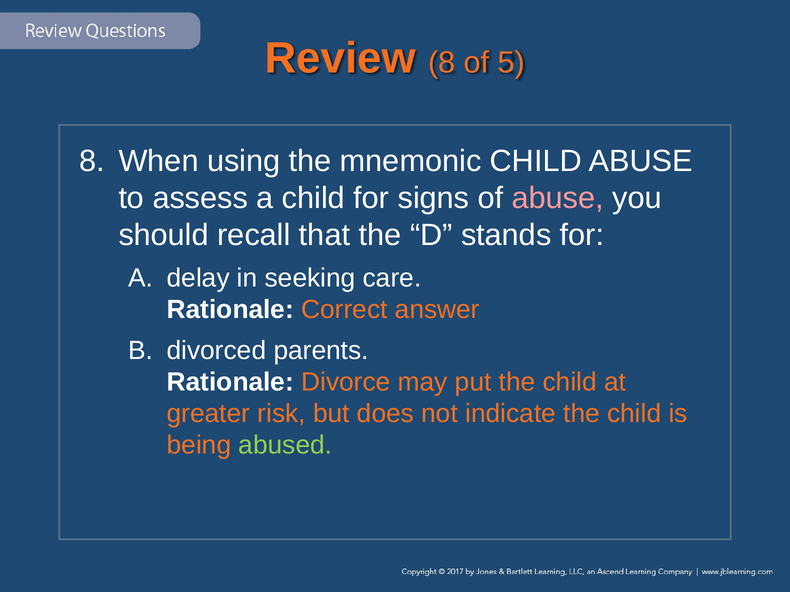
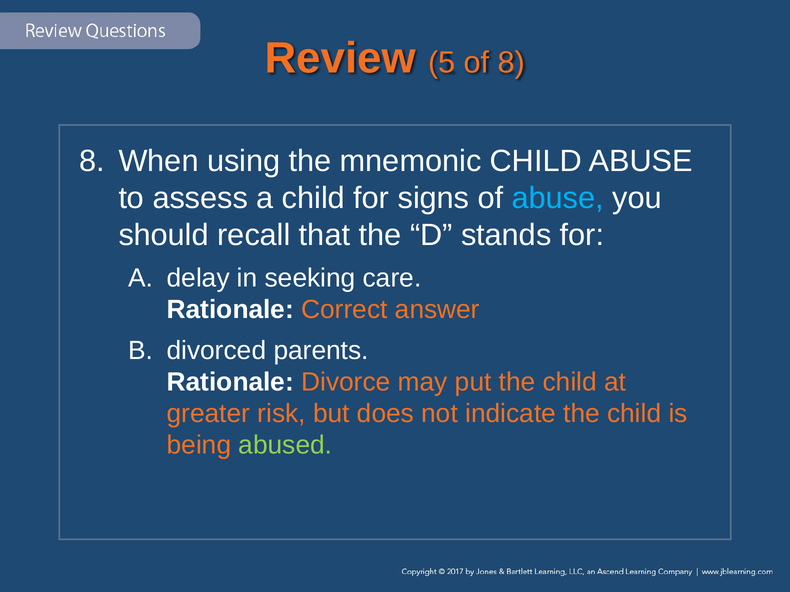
Review 8: 8 -> 5 (442, 63)
of 5: 5 -> 8 (511, 63)
abuse colour: pink -> light blue (558, 198)
